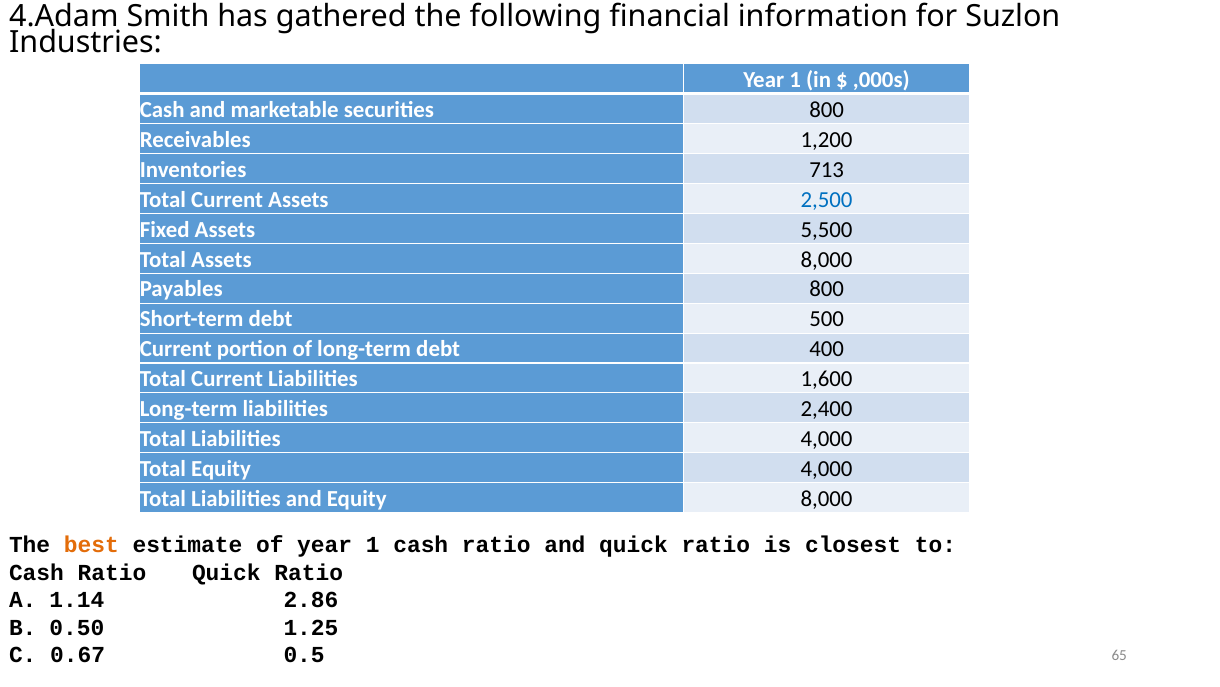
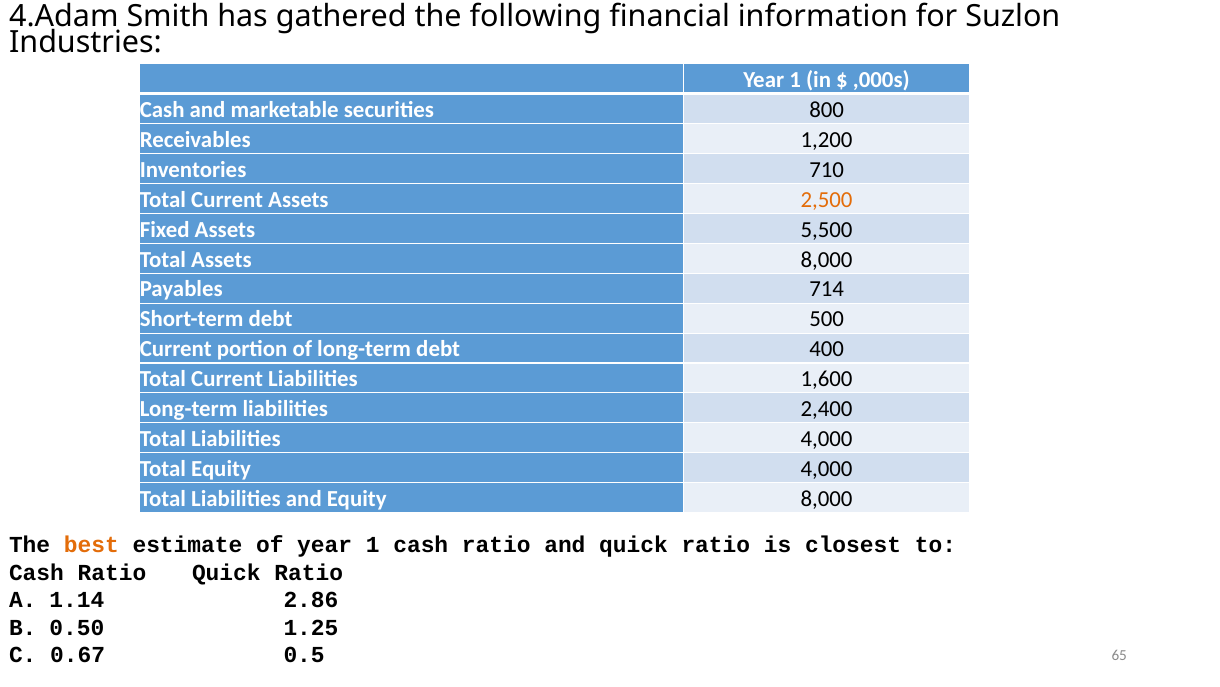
713: 713 -> 710 (827, 169)
2,500 colour: blue -> orange (827, 199)
Payables 800: 800 -> 714 (827, 289)
